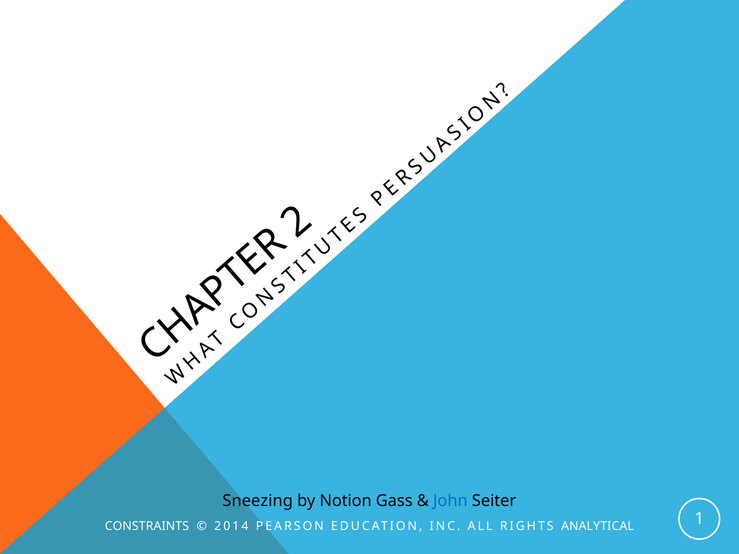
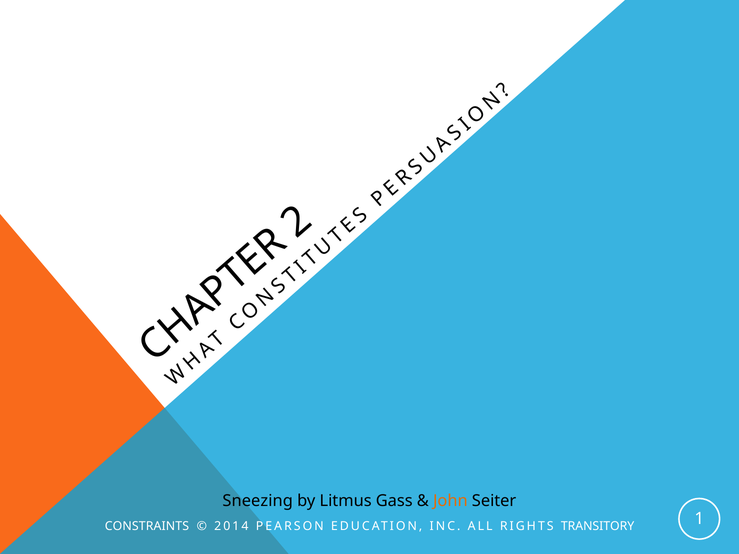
Notion: Notion -> Litmus (346, 501)
John colour: blue -> orange (450, 501)
ANALYTICAL: ANALYTICAL -> TRANSITORY (598, 526)
